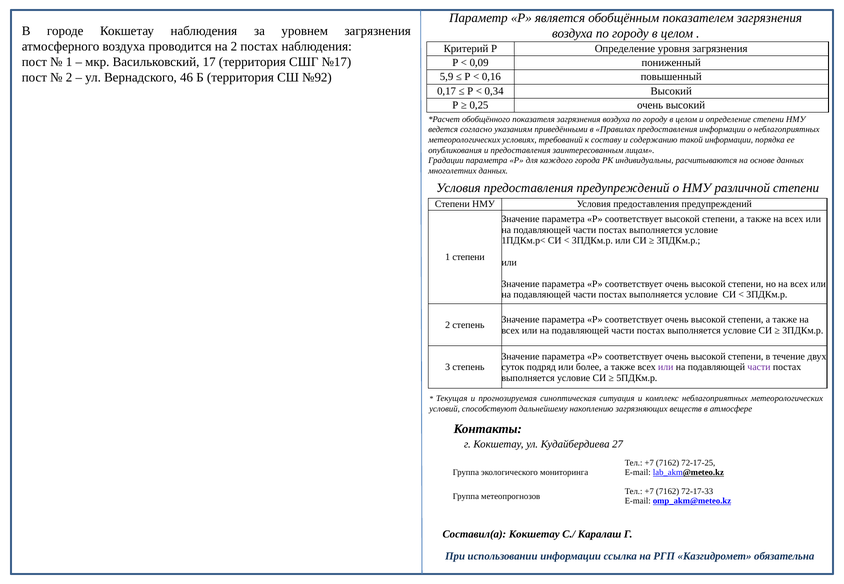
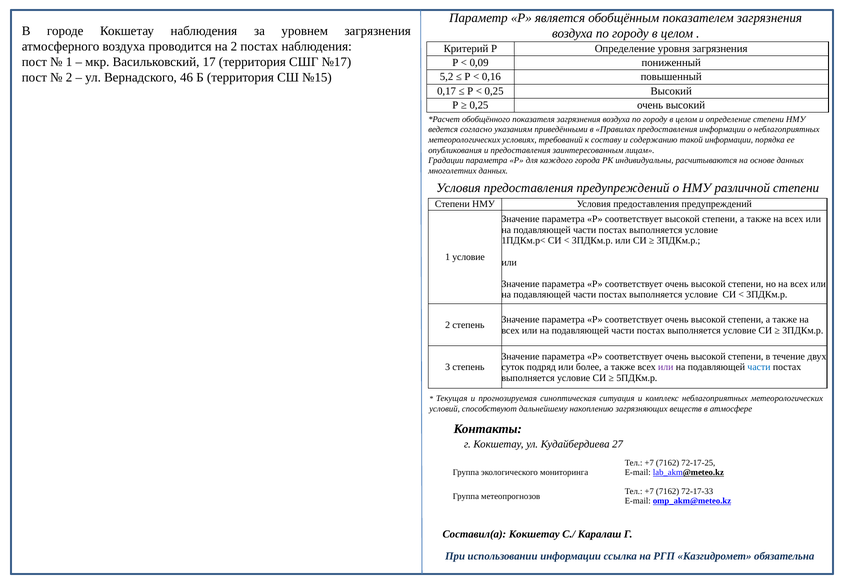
№92: №92 -> №15 (317, 77)
5,9: 5,9 -> 5,2 (447, 77)
0,34: 0,34 -> 0,25 (494, 91)
1 степени: степени -> условие (469, 257)
части colour: purple -> blue (759, 367)
